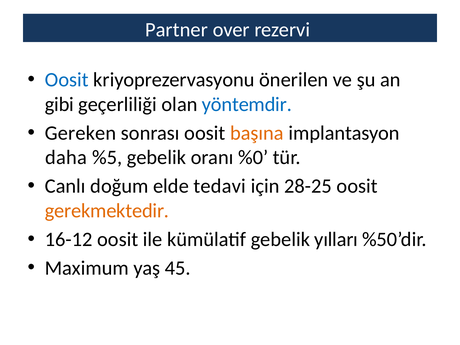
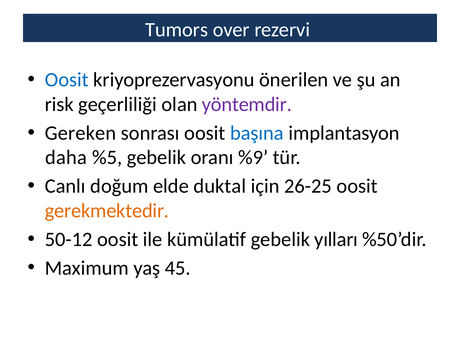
Partner: Partner -> Tumors (177, 30)
gibi: gibi -> risk (59, 104)
yöntemdir colour: blue -> purple (247, 104)
başına colour: orange -> blue (257, 133)
%0: %0 -> %9 (253, 158)
tedavi: tedavi -> duktal (220, 186)
28-25: 28-25 -> 26-25 (308, 186)
16-12: 16-12 -> 50-12 (69, 239)
